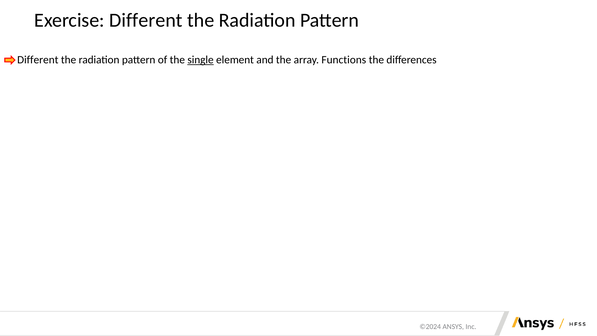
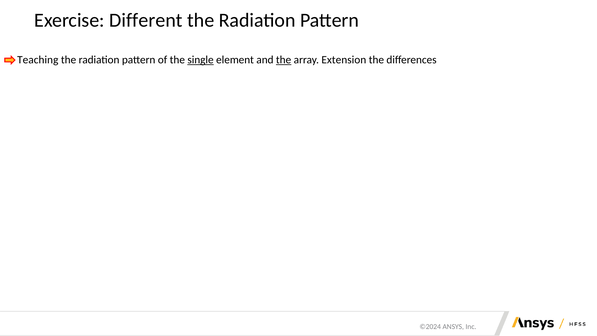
Different: Different -> Teaching (38, 60)
the underline: none -> present (284, 60)
Functions: Functions -> Extension (344, 60)
